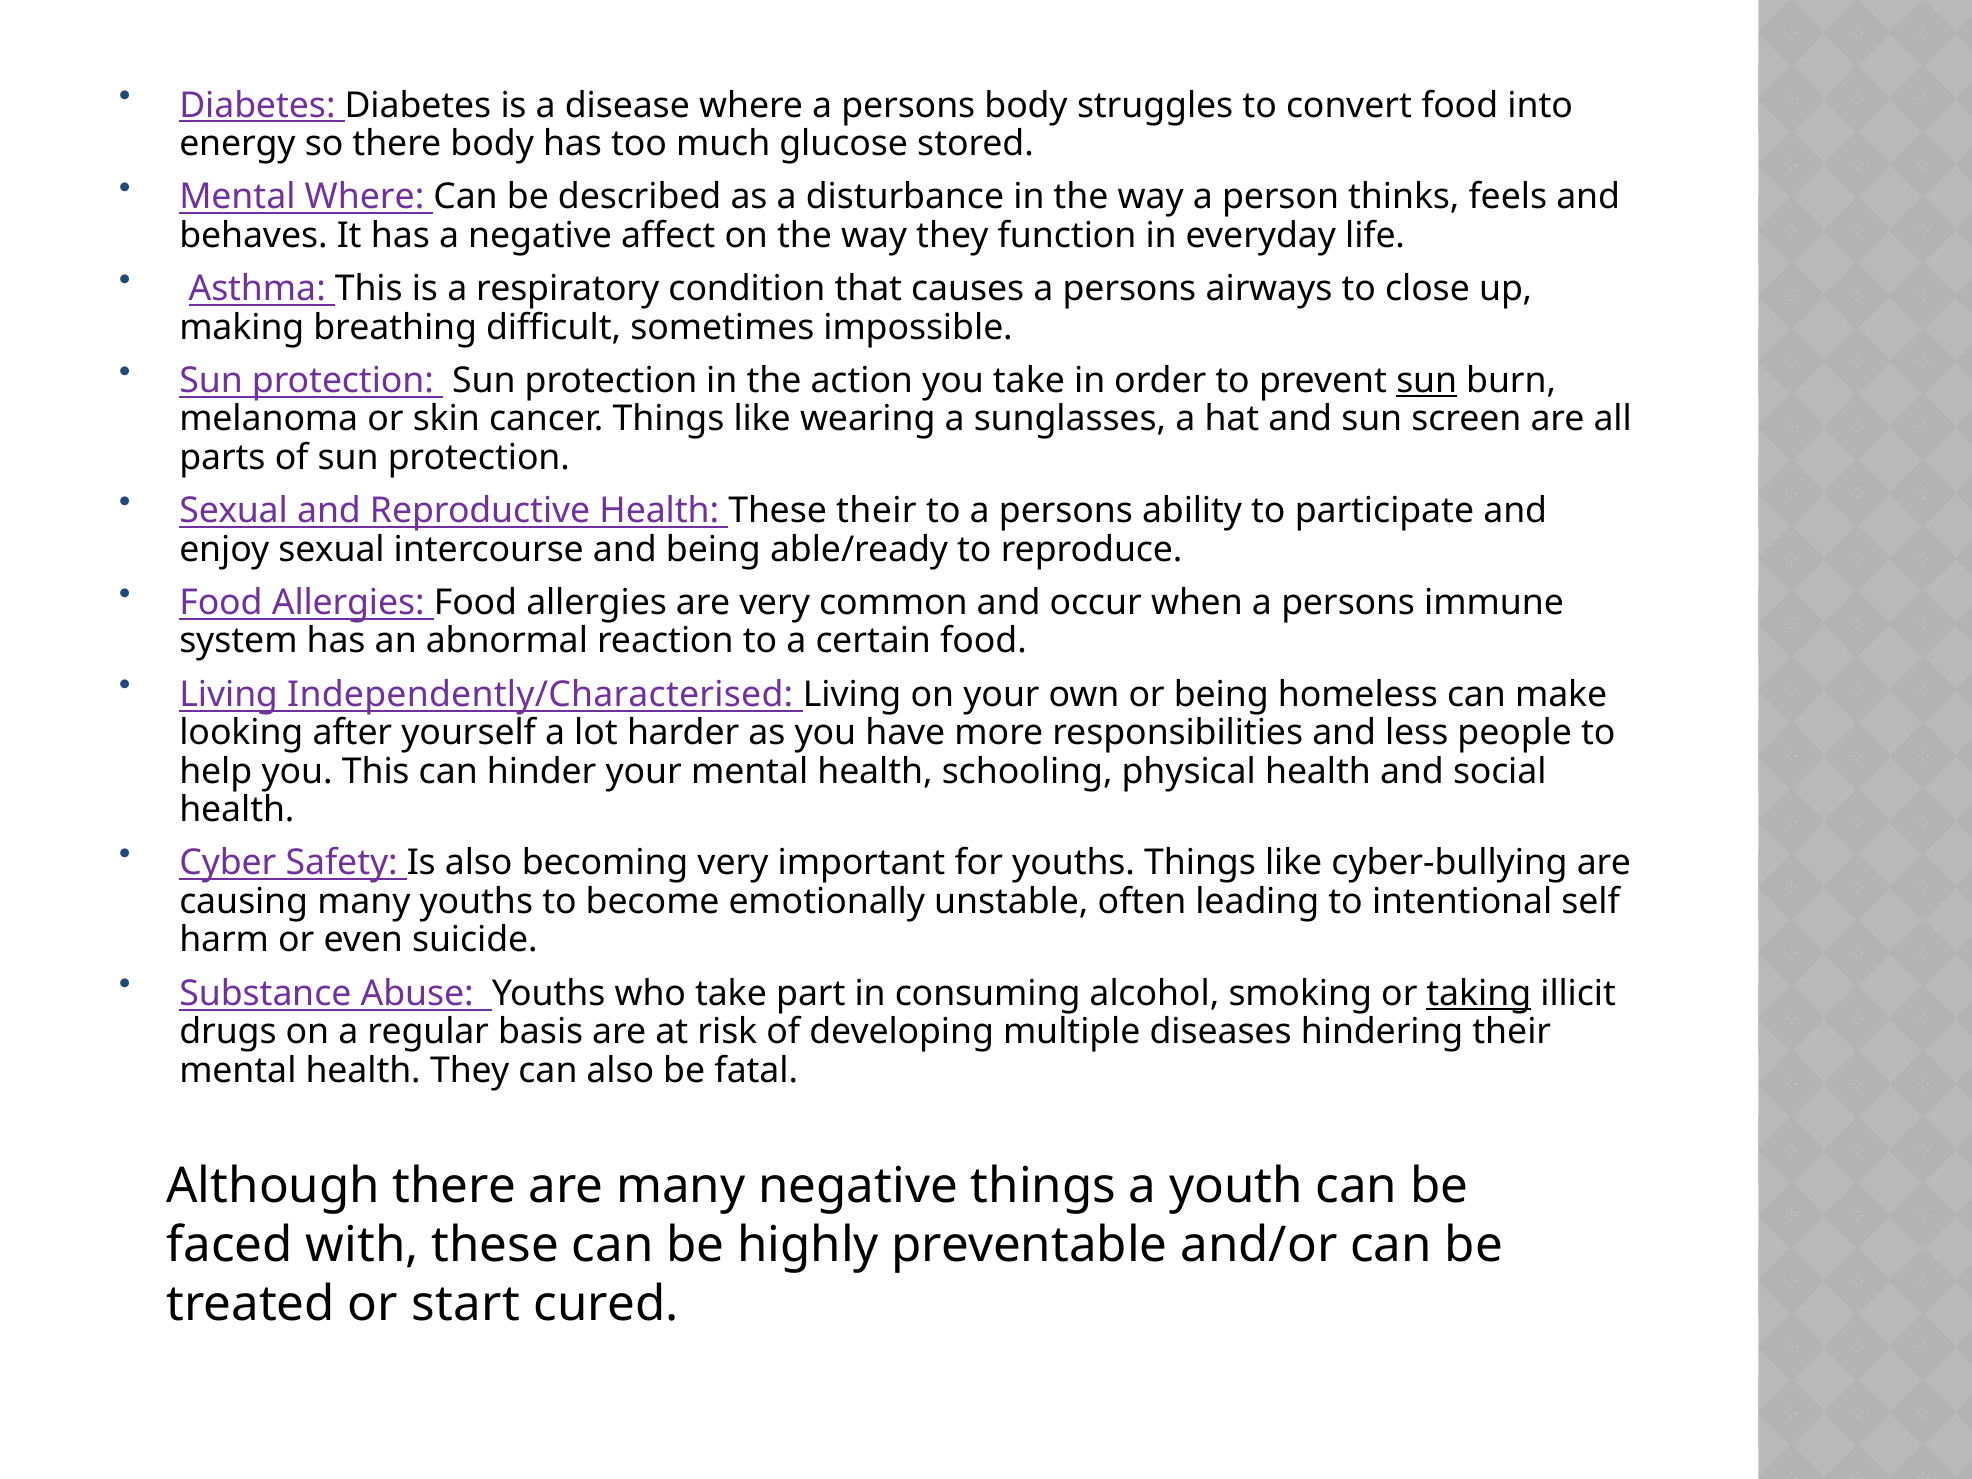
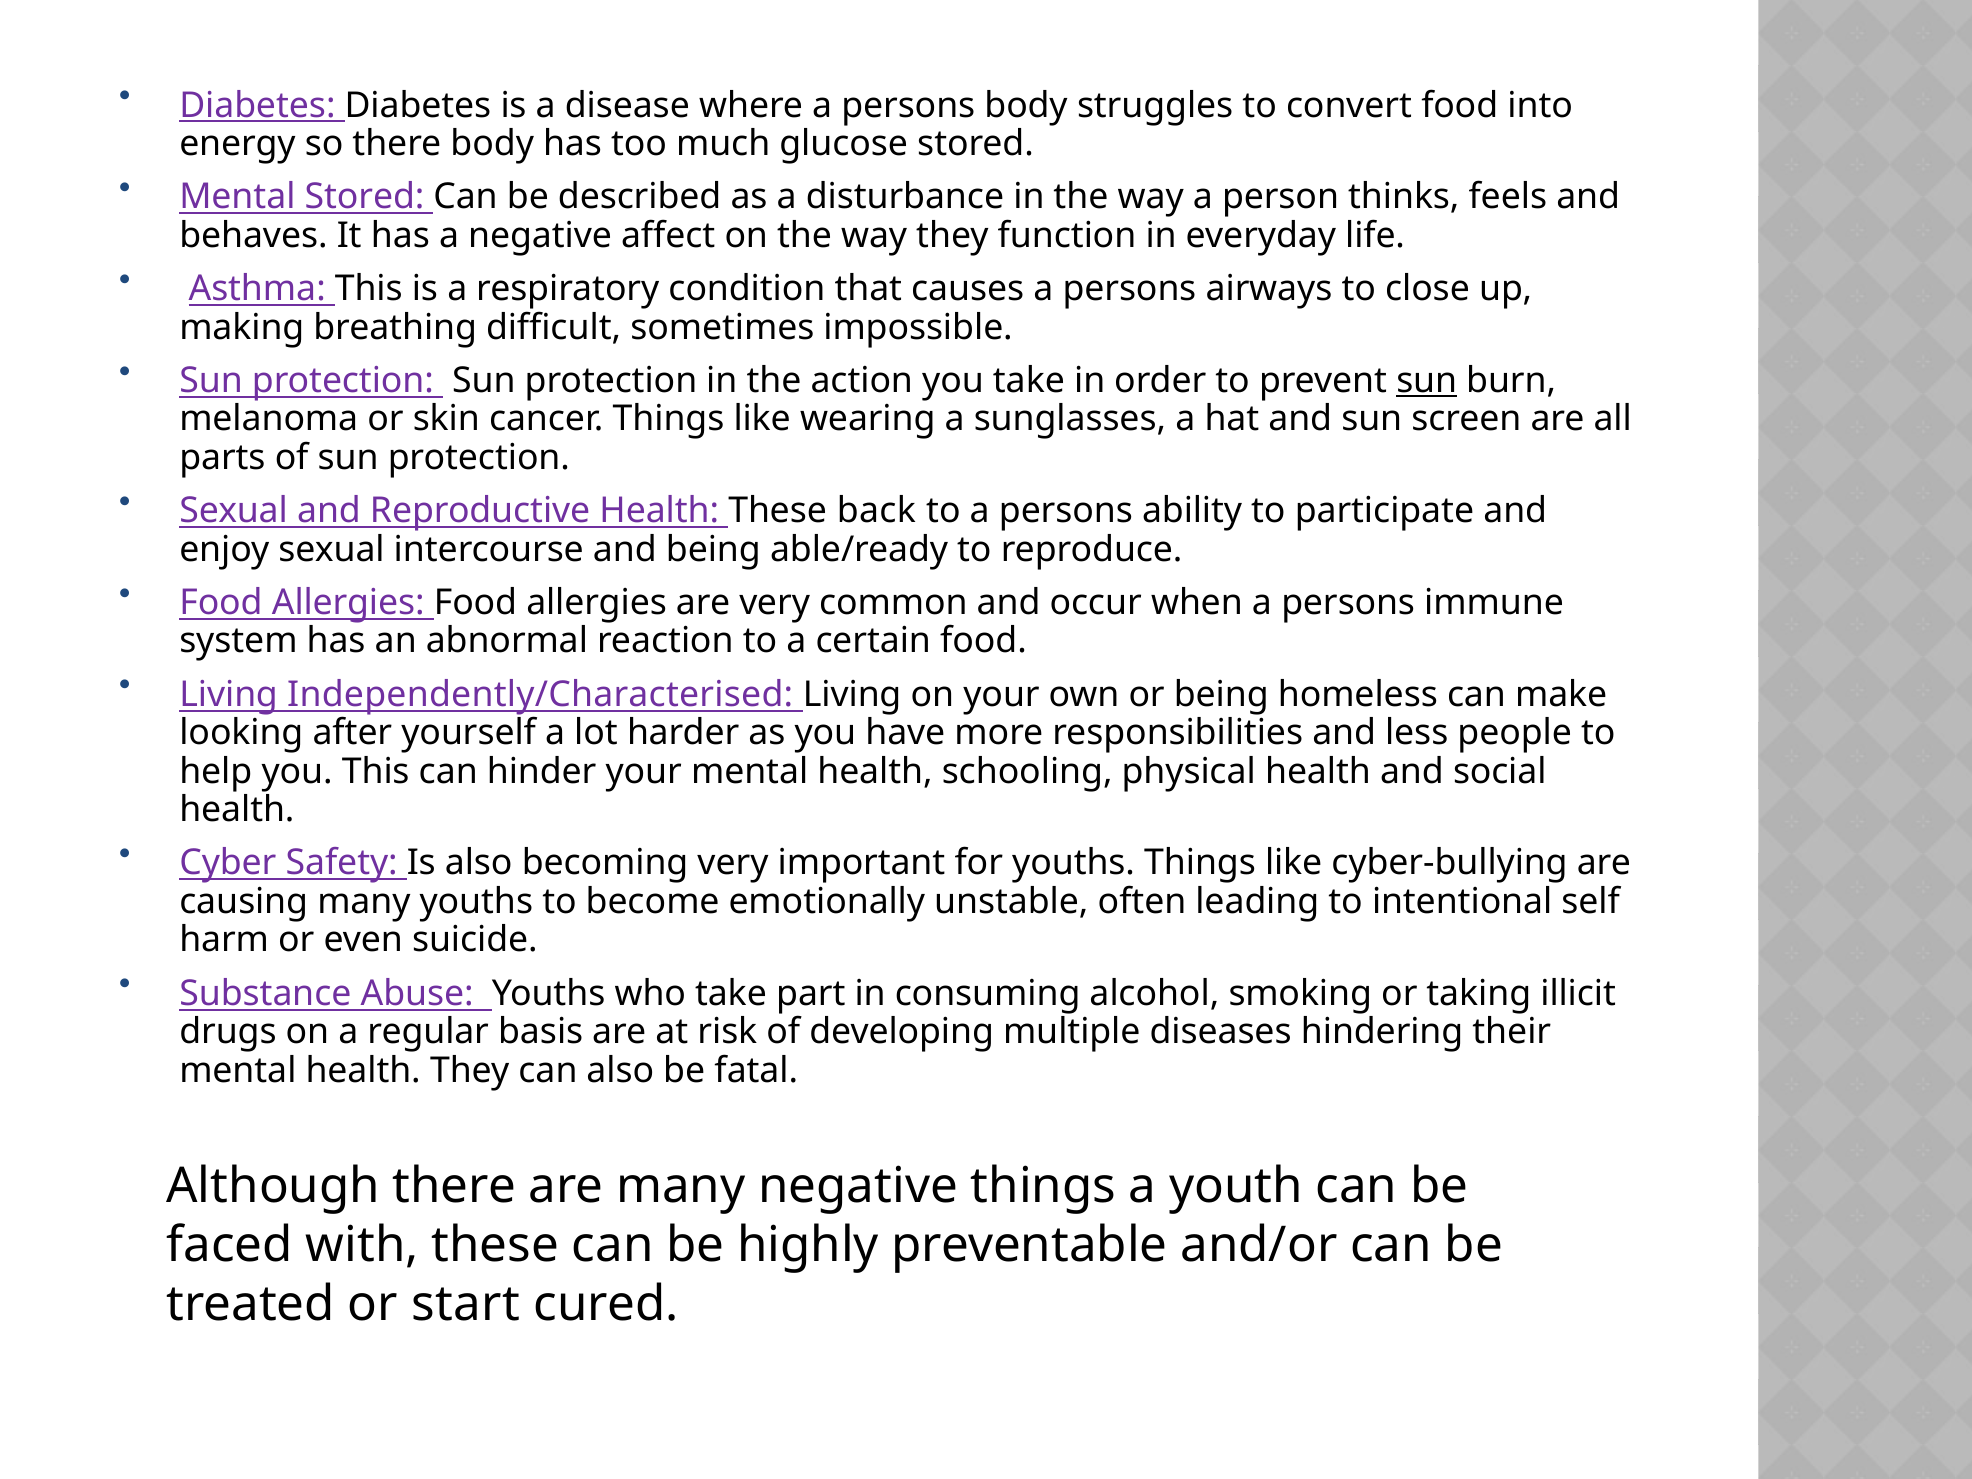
Mental Where: Where -> Stored (365, 197)
These their: their -> back (876, 511)
taking underline: present -> none (1479, 993)
